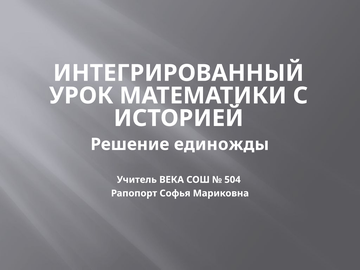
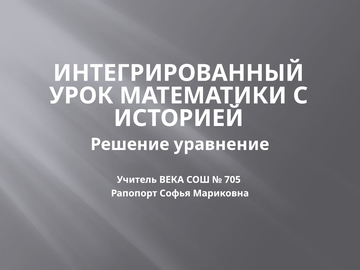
единожды: единожды -> уравнение (221, 144)
504: 504 -> 705 (233, 180)
